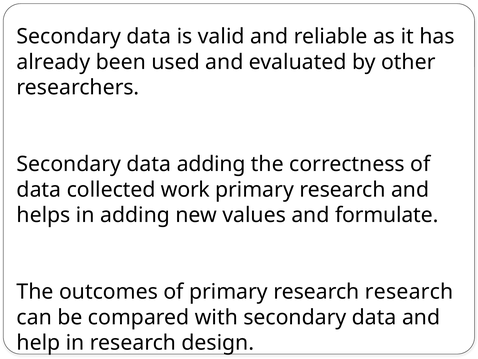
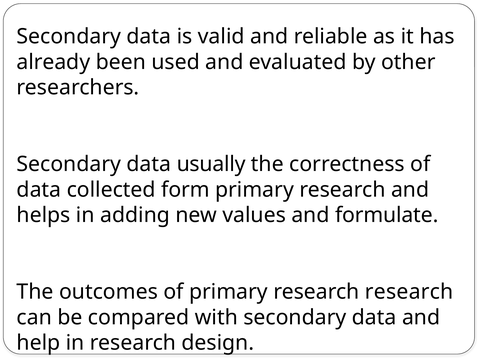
data adding: adding -> usually (211, 164)
work: work -> form (185, 189)
